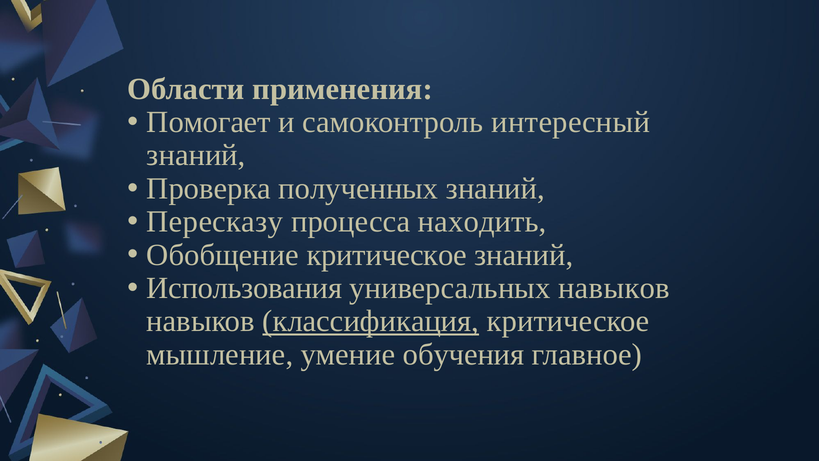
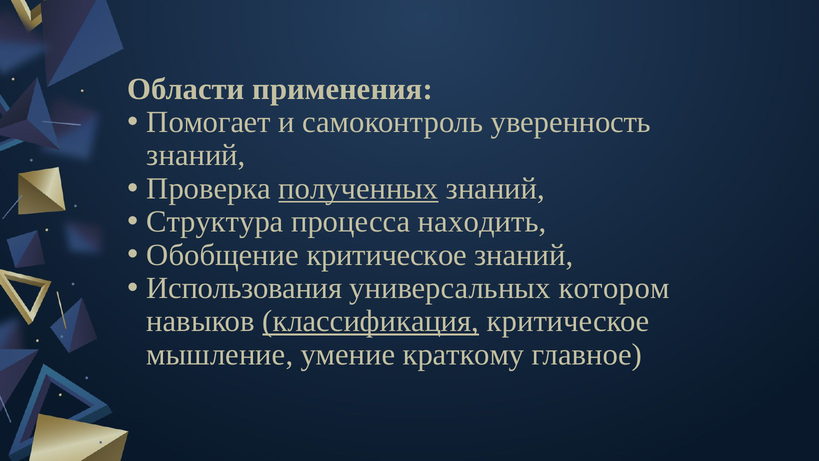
интересный: интересный -> уверенность (571, 122)
полученных underline: none -> present (358, 188)
Пересказу: Пересказу -> Структура (215, 222)
универсальных навыков: навыков -> котором (614, 288)
обучения: обучения -> краткому (464, 354)
